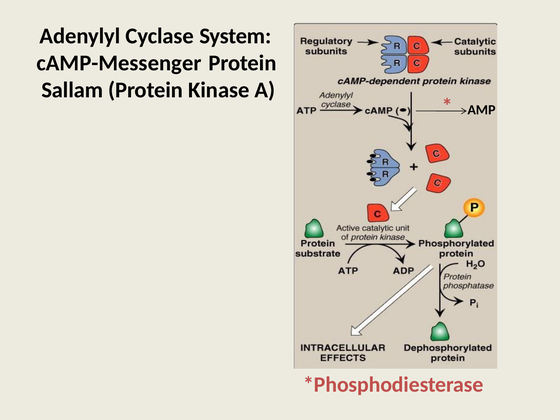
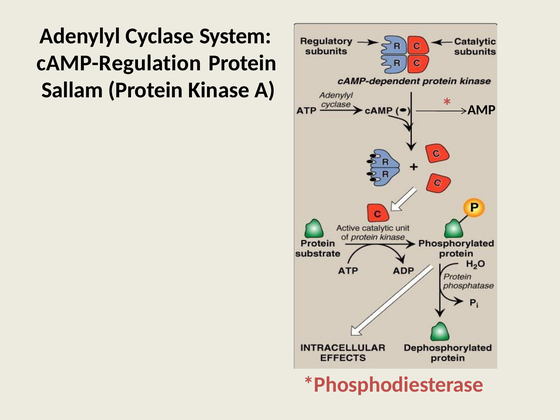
cAMP-Messenger: cAMP-Messenger -> cAMP-Regulation (119, 63)
